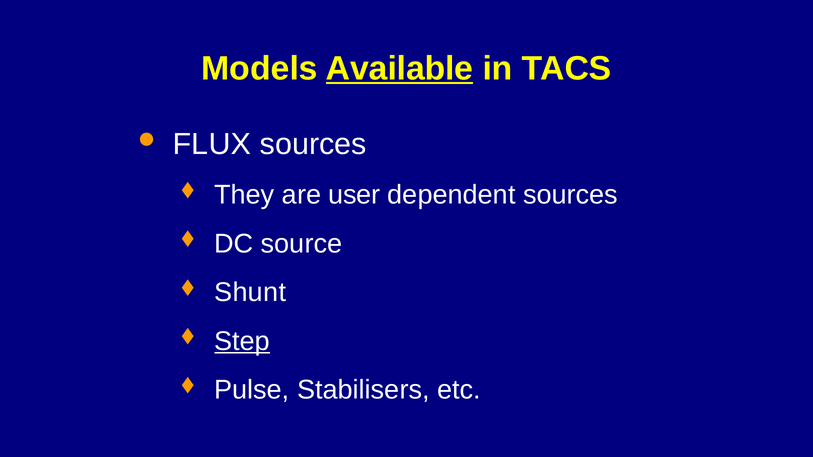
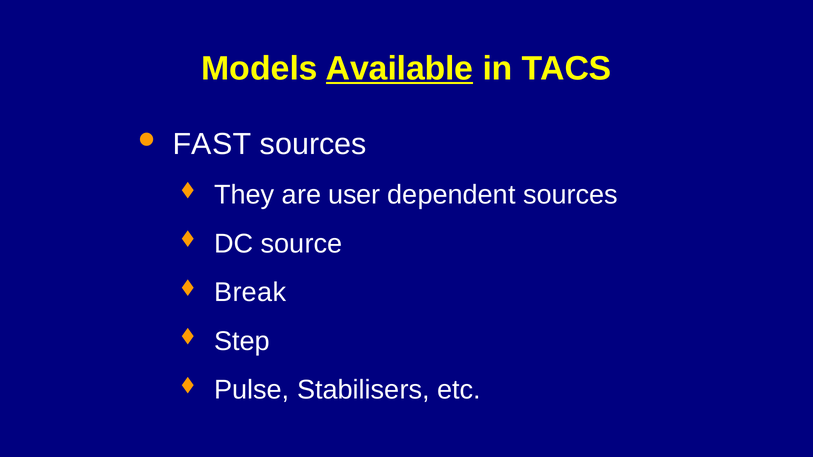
FLUX: FLUX -> FAST (212, 144)
Shunt: Shunt -> Break (250, 293)
Step underline: present -> none (242, 341)
